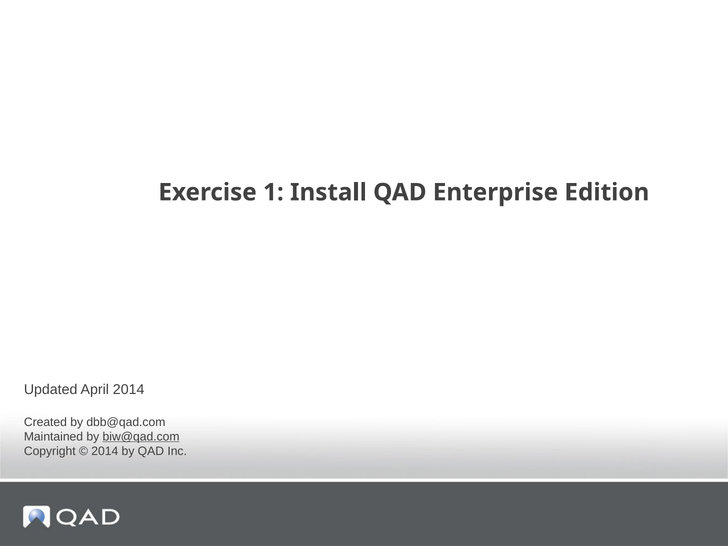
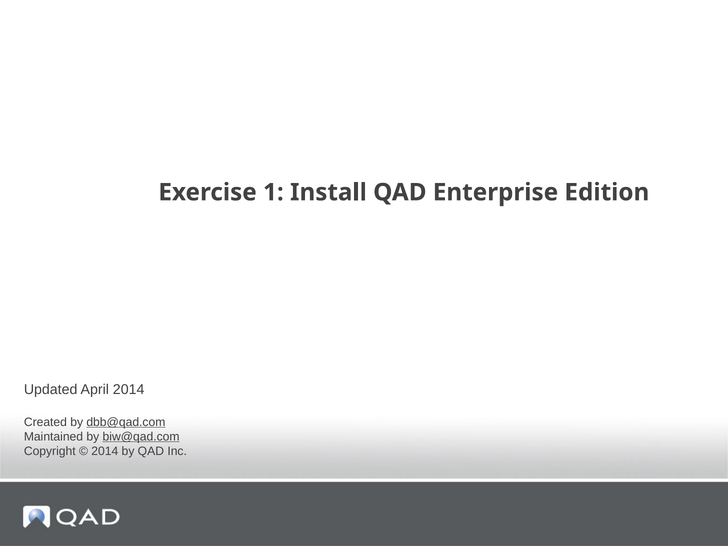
dbb@qad.com underline: none -> present (126, 422)
